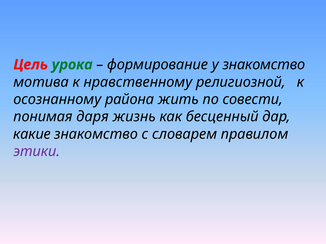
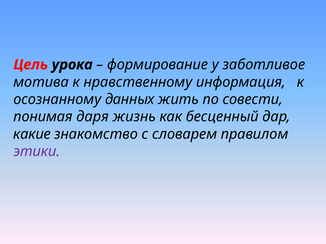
урока colour: green -> black (72, 65)
у знакомство: знакомство -> заботливое (264, 65)
религиозной: религиозной -> информация (241, 82)
района: района -> данных (130, 100)
